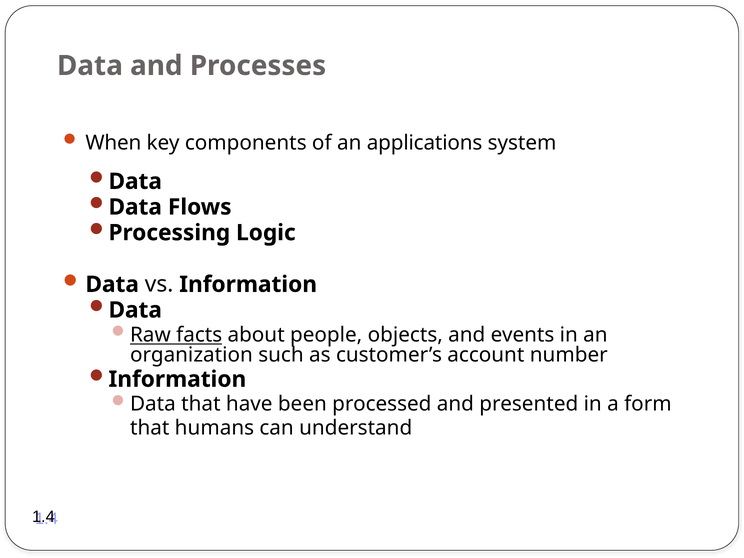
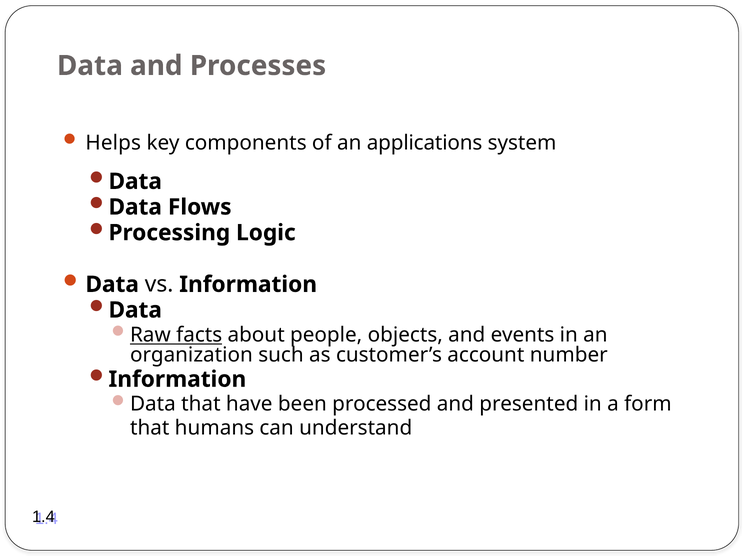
When: When -> Helps (113, 143)
